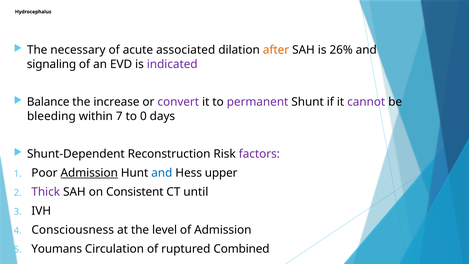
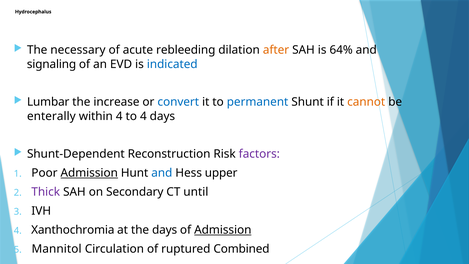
associated: associated -> rebleeding (186, 50)
26%: 26% -> 64% (341, 50)
indicated colour: purple -> blue (172, 64)
Balance: Balance -> Lumbar (48, 102)
convert colour: purple -> blue (178, 102)
permanent colour: purple -> blue (258, 102)
cannot colour: purple -> orange (366, 102)
bleeding: bleeding -> enterally (51, 116)
within 7: 7 -> 4 (119, 116)
to 0: 0 -> 4 (143, 116)
Consistent: Consistent -> Secondary (135, 192)
Consciousness: Consciousness -> Xanthochromia (73, 230)
the level: level -> days (165, 230)
Admission underline: none -> present (223, 230)
Youmans: Youmans -> Mannitol (57, 249)
